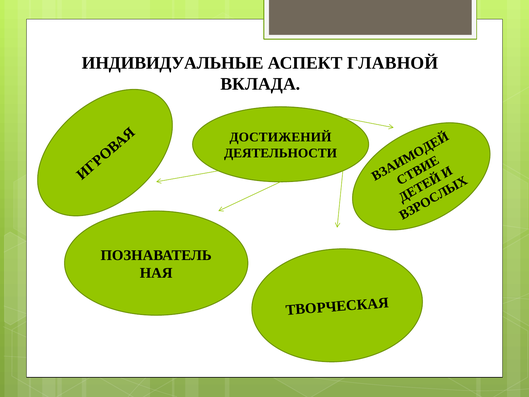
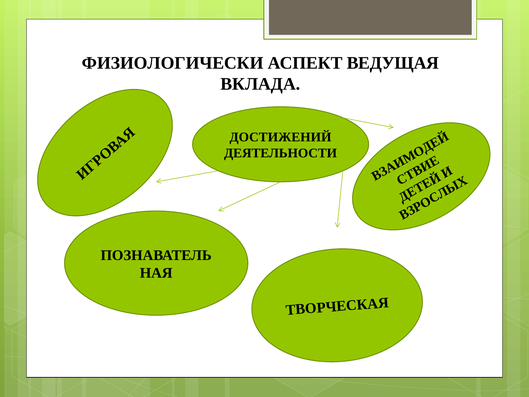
ИНДИВИДУАЛЬНЫЕ: ИНДИВИДУАЛЬНЫЕ -> ФИЗИОЛОГИЧЕСКИ (173, 63)
ГЛАВНОЙ: ГЛАВНОЙ -> ВЕДУЩАЯ (393, 63)
